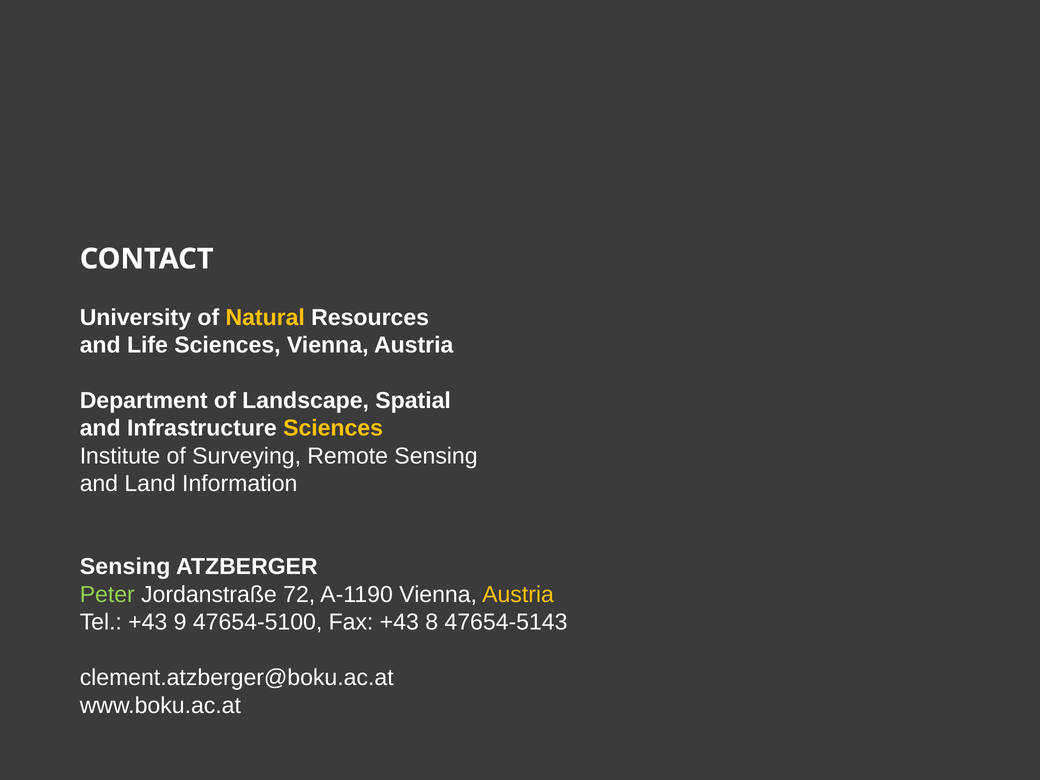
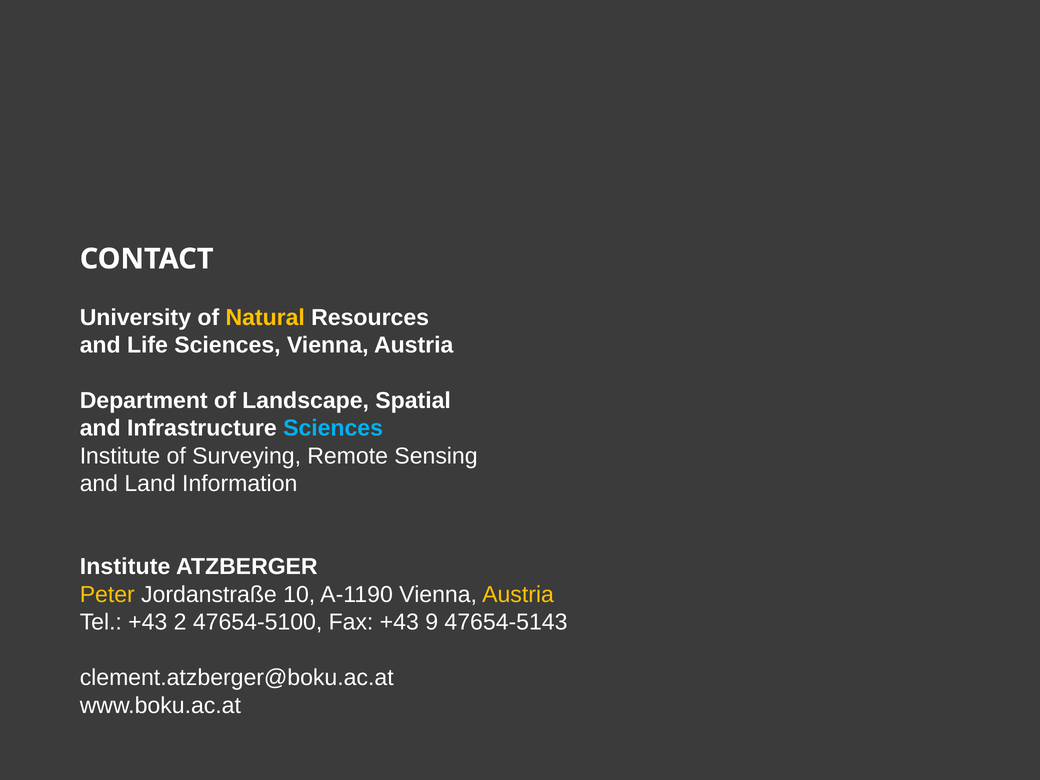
Sciences colour: yellow -> light blue (333, 428)
Sensing: Sensing -> Institute (125, 567)
Peter colour: light green -> yellow (107, 595)
72: 72 -> 10 (299, 595)
9: 9 -> 2 (180, 622)
8: 8 -> 9 (432, 622)
